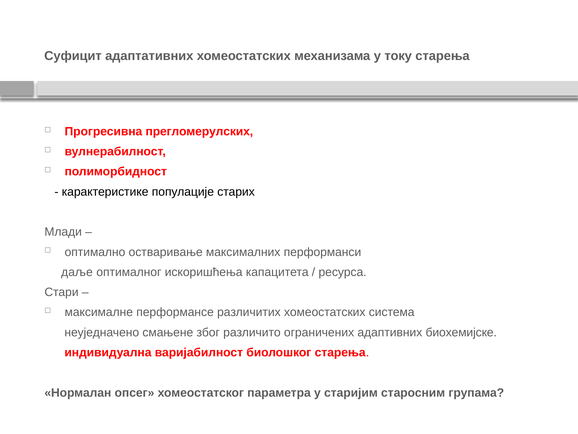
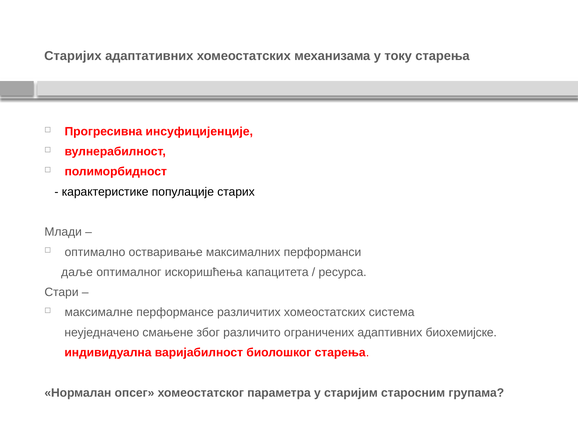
Суфицит: Суфицит -> Старијих (73, 56)
прегломерулских: прегломерулских -> инсуфицијенције (199, 131)
